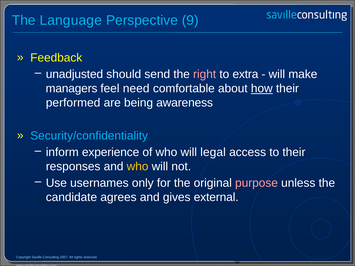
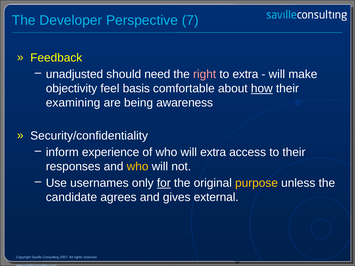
Language: Language -> Developer (71, 20)
9: 9 -> 7 (190, 20)
send: send -> need (157, 74)
managers: managers -> objectivity (72, 89)
need: need -> basis (136, 89)
performed: performed -> examining (73, 103)
Security/confidentiality colour: light blue -> white (89, 136)
will legal: legal -> extra (213, 152)
for underline: none -> present (164, 183)
purpose colour: pink -> yellow (257, 183)
